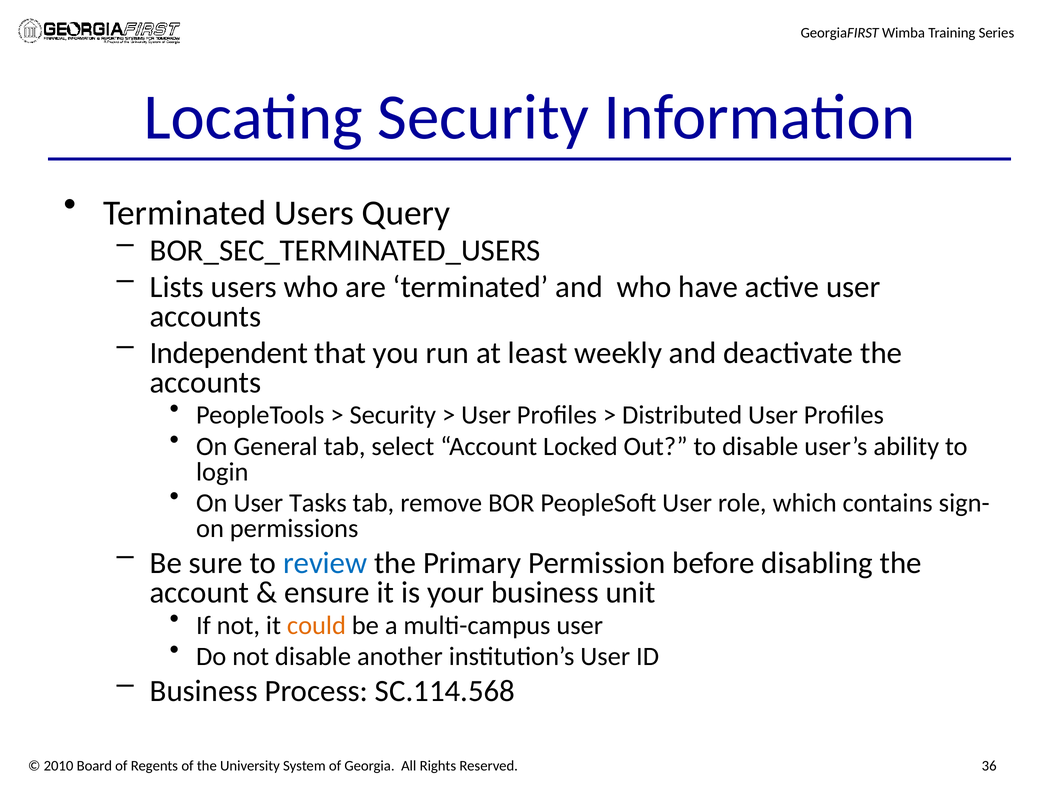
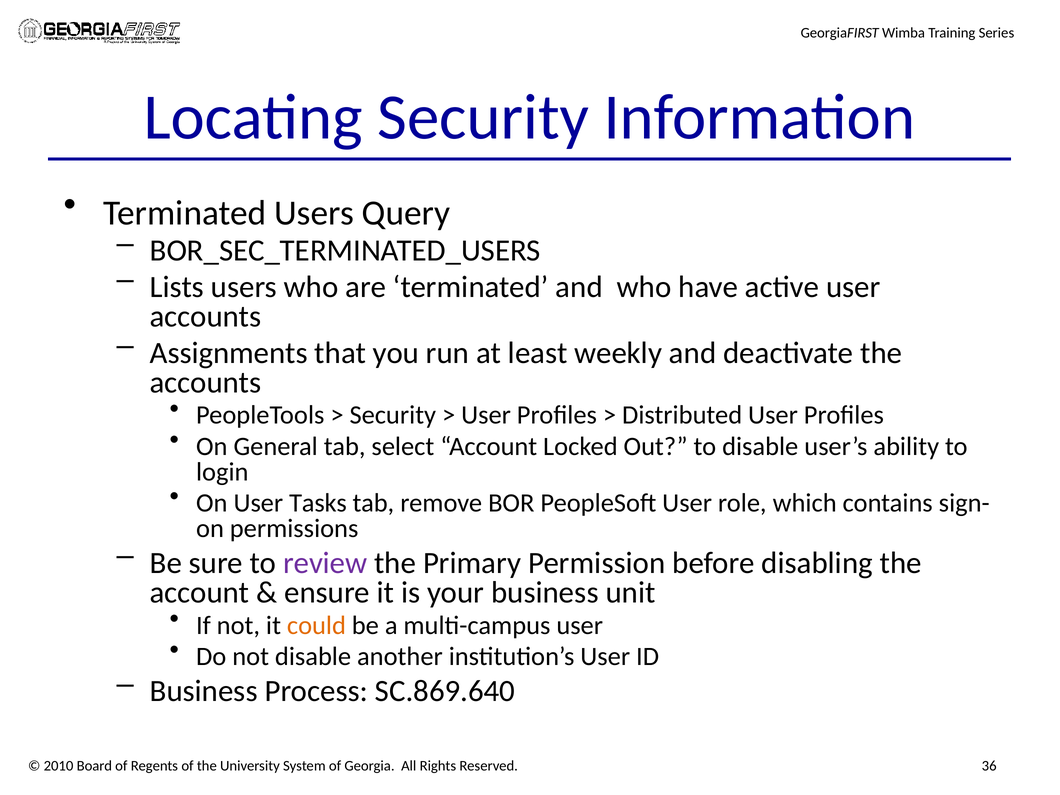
Independent: Independent -> Assignments (229, 353)
review colour: blue -> purple (325, 563)
SC.114.568: SC.114.568 -> SC.869.640 (445, 691)
